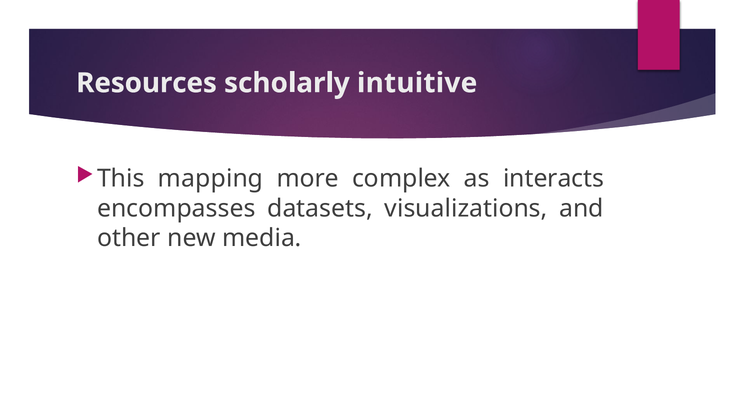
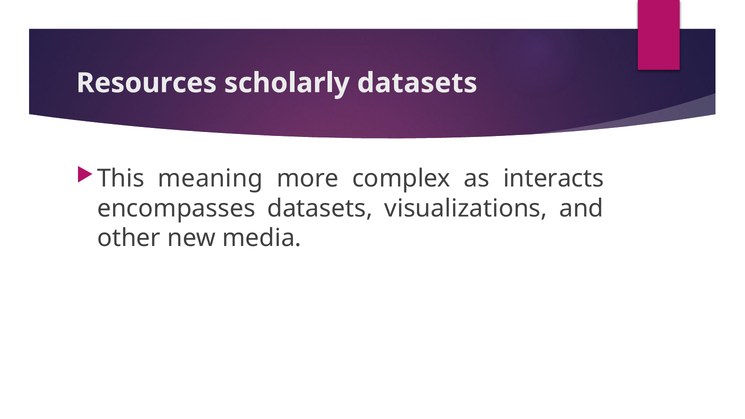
scholarly intuitive: intuitive -> datasets (417, 83)
mapping: mapping -> meaning (210, 179)
